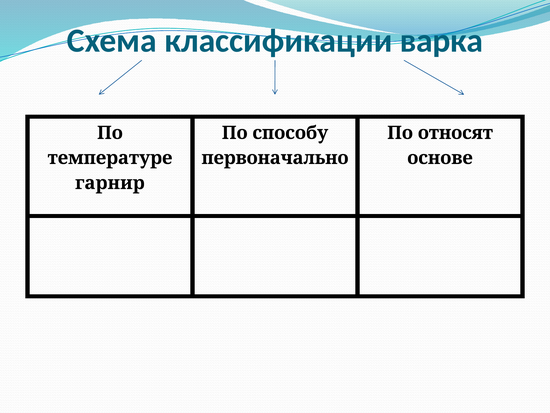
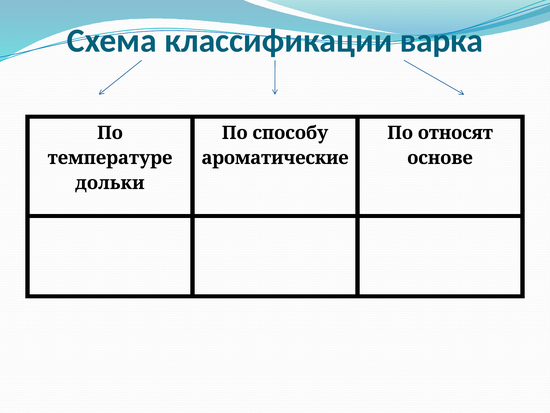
первоначально: первоначально -> ароматические (275, 158)
гарнир: гарнир -> дольки (110, 183)
